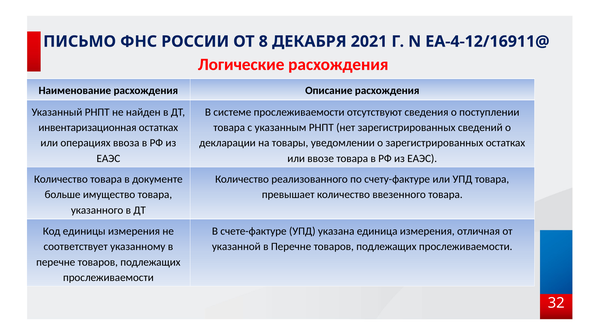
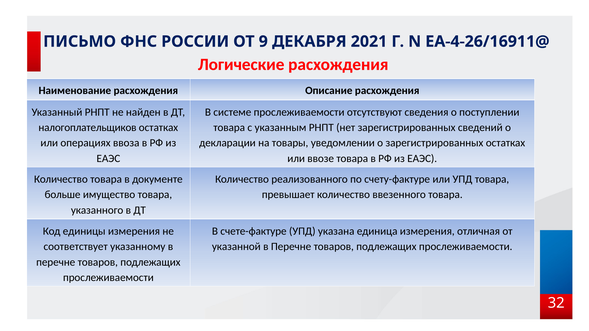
8: 8 -> 9 (263, 42)
ЕА-4-12/16911@: ЕА-4-12/16911@ -> ЕА-4-26/16911@ (487, 42)
инвентаризационная: инвентаризационная -> налогоплательщиков (87, 128)
